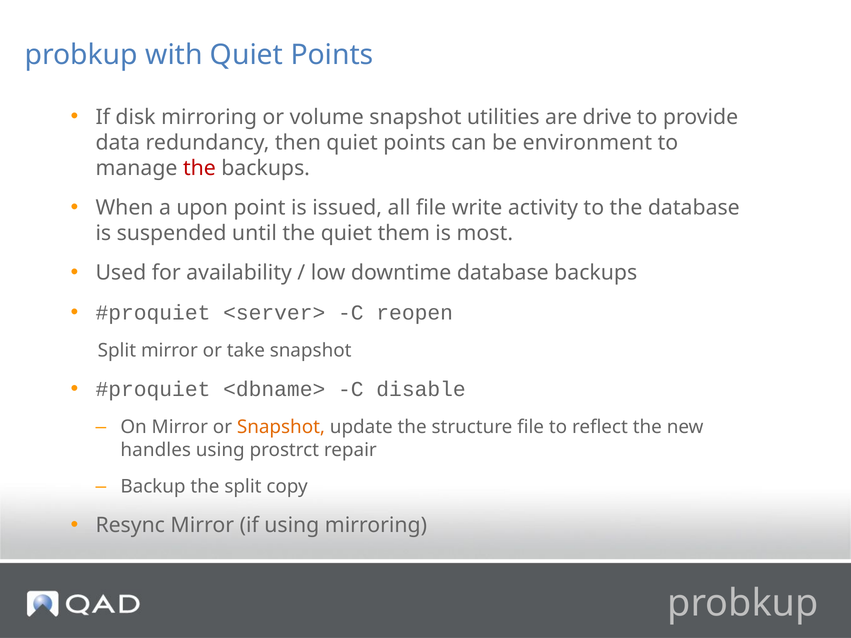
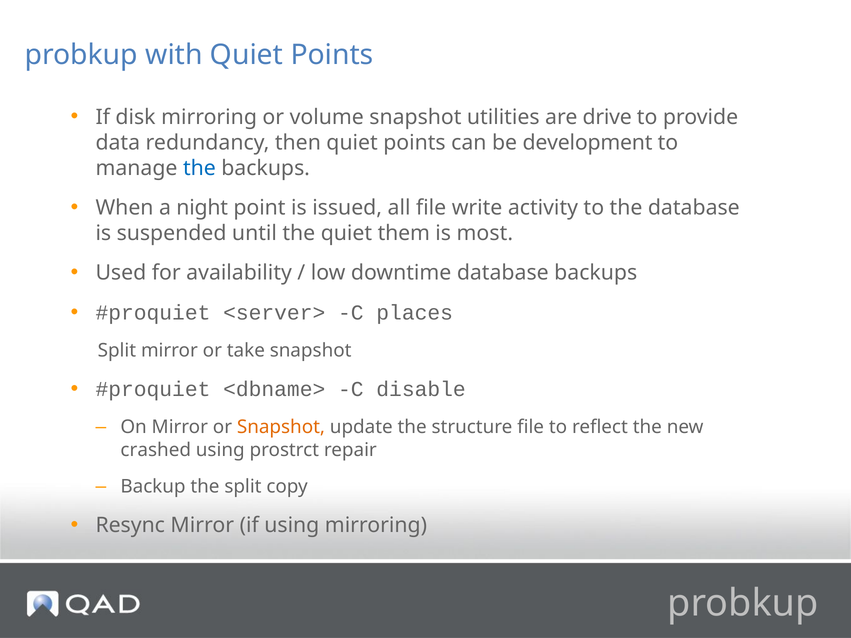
environment: environment -> development (588, 143)
the colour: red -> blue (199, 168)
upon: upon -> night (202, 208)
reopen: reopen -> places (415, 313)
handles: handles -> crashed (156, 450)
